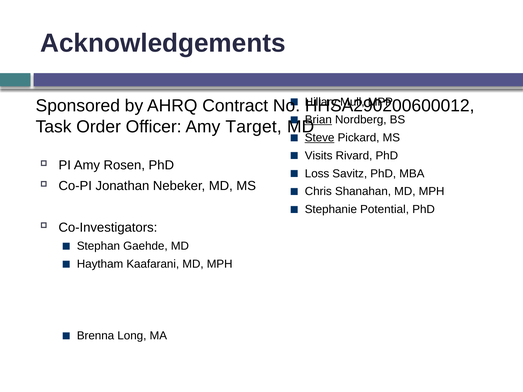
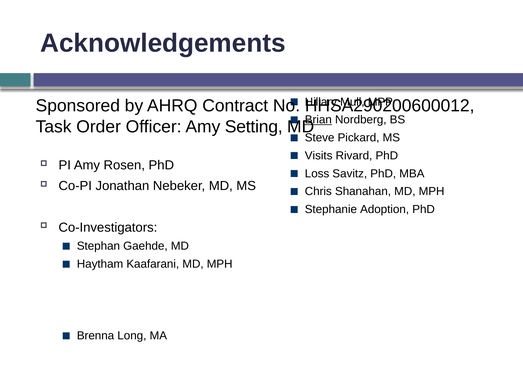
Target: Target -> Setting (254, 127)
Steve underline: present -> none (320, 138)
Potential: Potential -> Adoption (385, 210)
